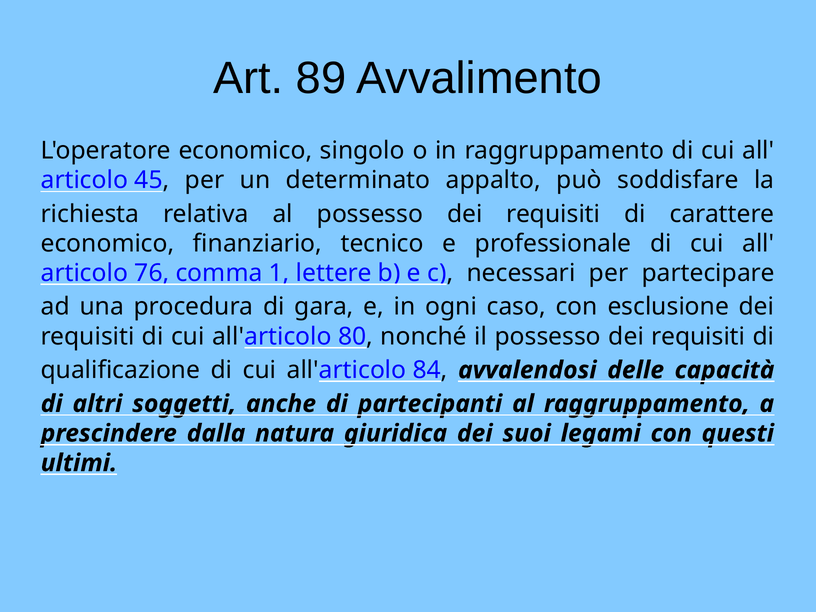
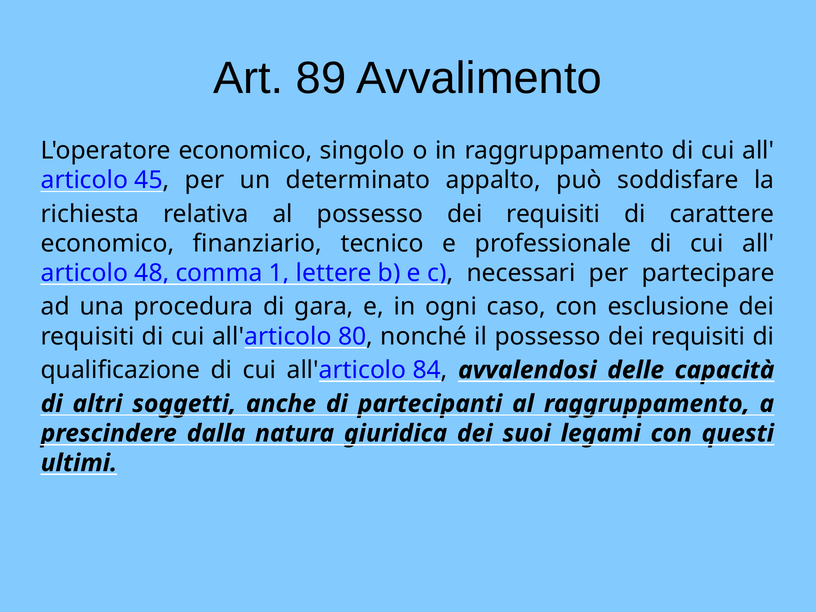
76: 76 -> 48 (152, 273)
